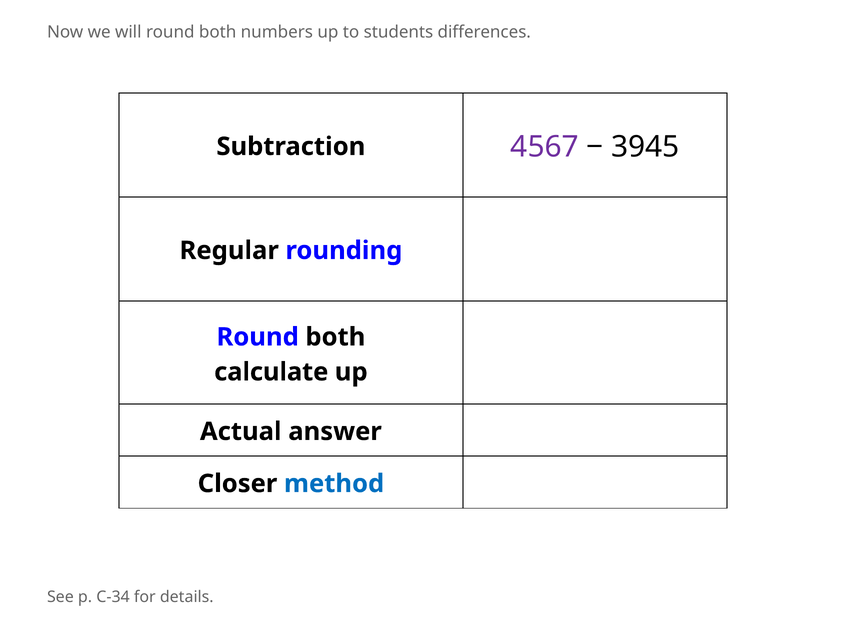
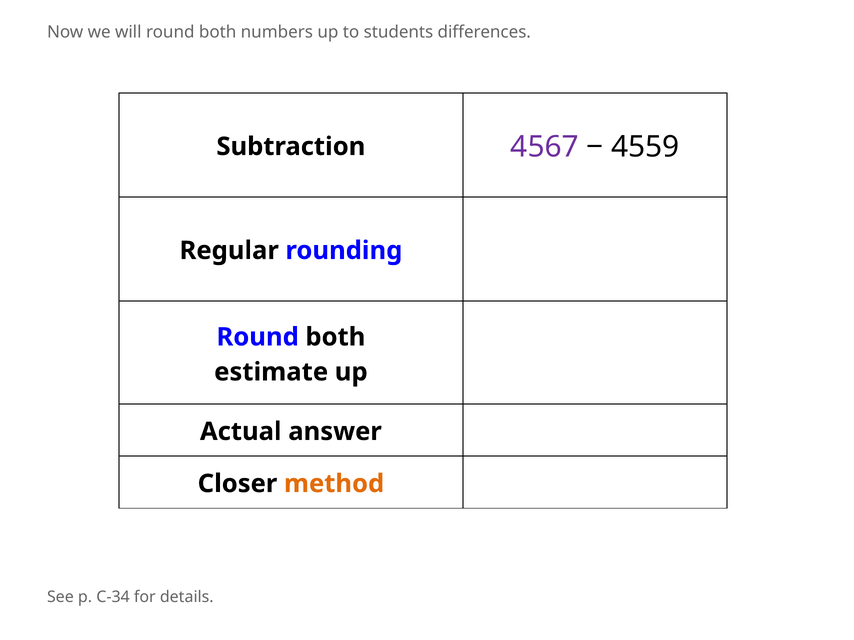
3945: 3945 -> 4559 (645, 147)
calculate: calculate -> estimate (271, 372)
method colour: blue -> orange (334, 484)
